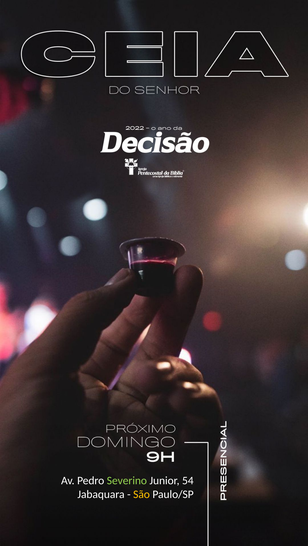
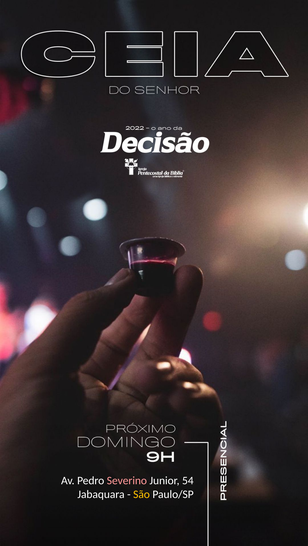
Severino colour: light green -> pink (127, 480)
